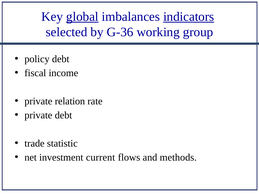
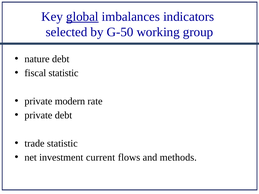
indicators underline: present -> none (189, 17)
G-36: G-36 -> G-50 (120, 32)
policy: policy -> nature (37, 59)
fiscal income: income -> statistic (63, 73)
relation: relation -> modern (70, 101)
